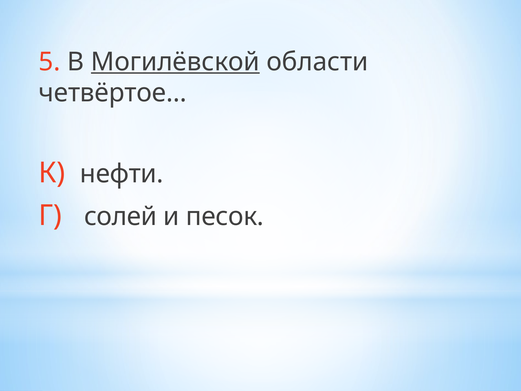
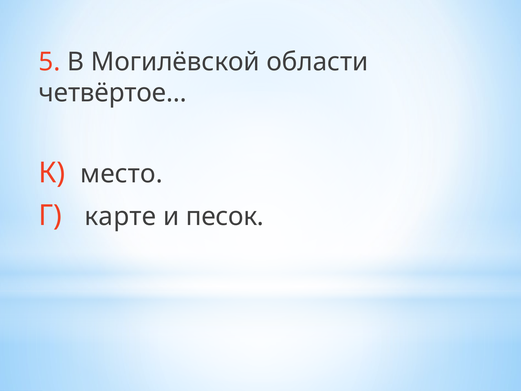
Могилёвской underline: present -> none (175, 62)
нефти: нефти -> место (122, 174)
солей: солей -> карте (120, 216)
